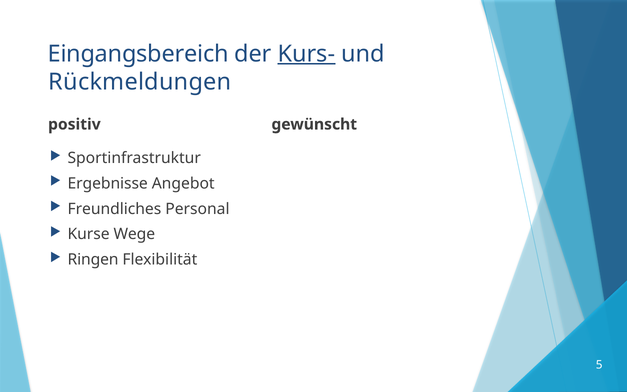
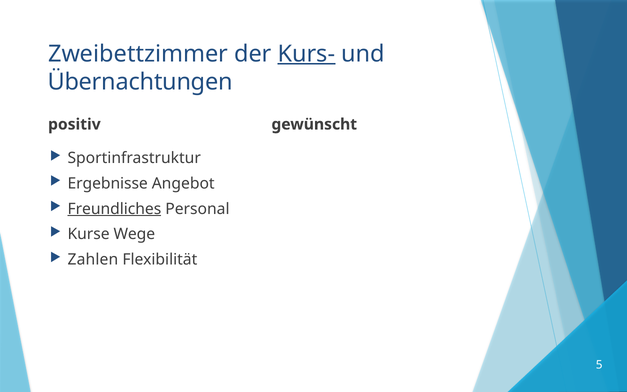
Eingangsbereich: Eingangsbereich -> Zweibettzimmer (138, 54)
Rückmeldungen: Rückmeldungen -> Übernachtungen (140, 82)
Freundliches underline: none -> present (114, 209)
Ringen: Ringen -> Zahlen (93, 260)
